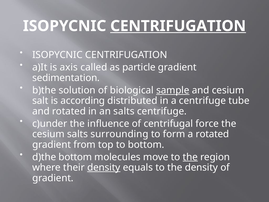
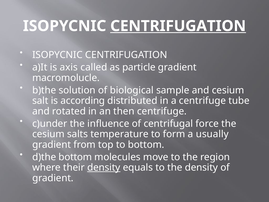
sedimentation: sedimentation -> macromolucle (66, 78)
sample underline: present -> none (173, 90)
an salts: salts -> then (124, 111)
surrounding: surrounding -> temperature (119, 134)
a rotated: rotated -> usually (212, 134)
the underline: present -> none (190, 157)
